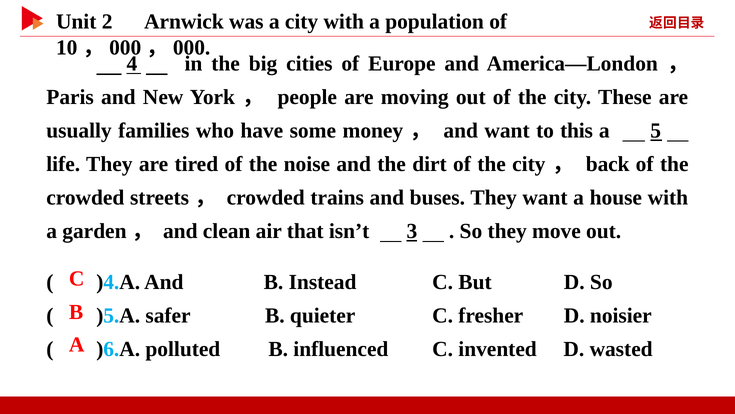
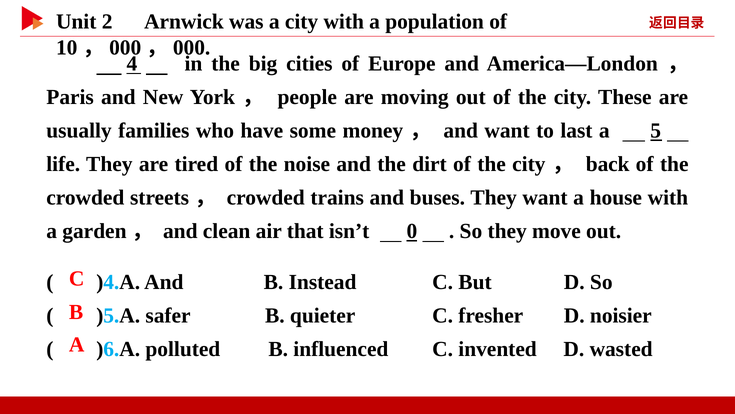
this: this -> last (576, 131)
3: 3 -> 0 (412, 231)
